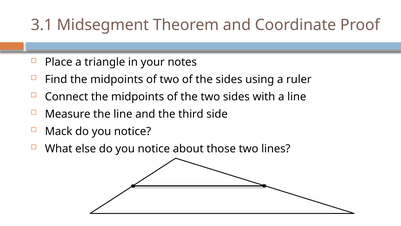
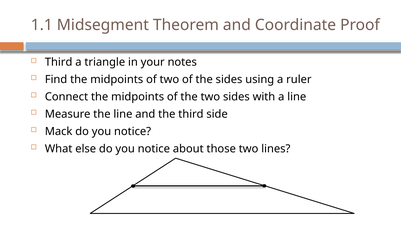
3.1: 3.1 -> 1.1 (42, 25)
Place: Place -> Third (59, 62)
